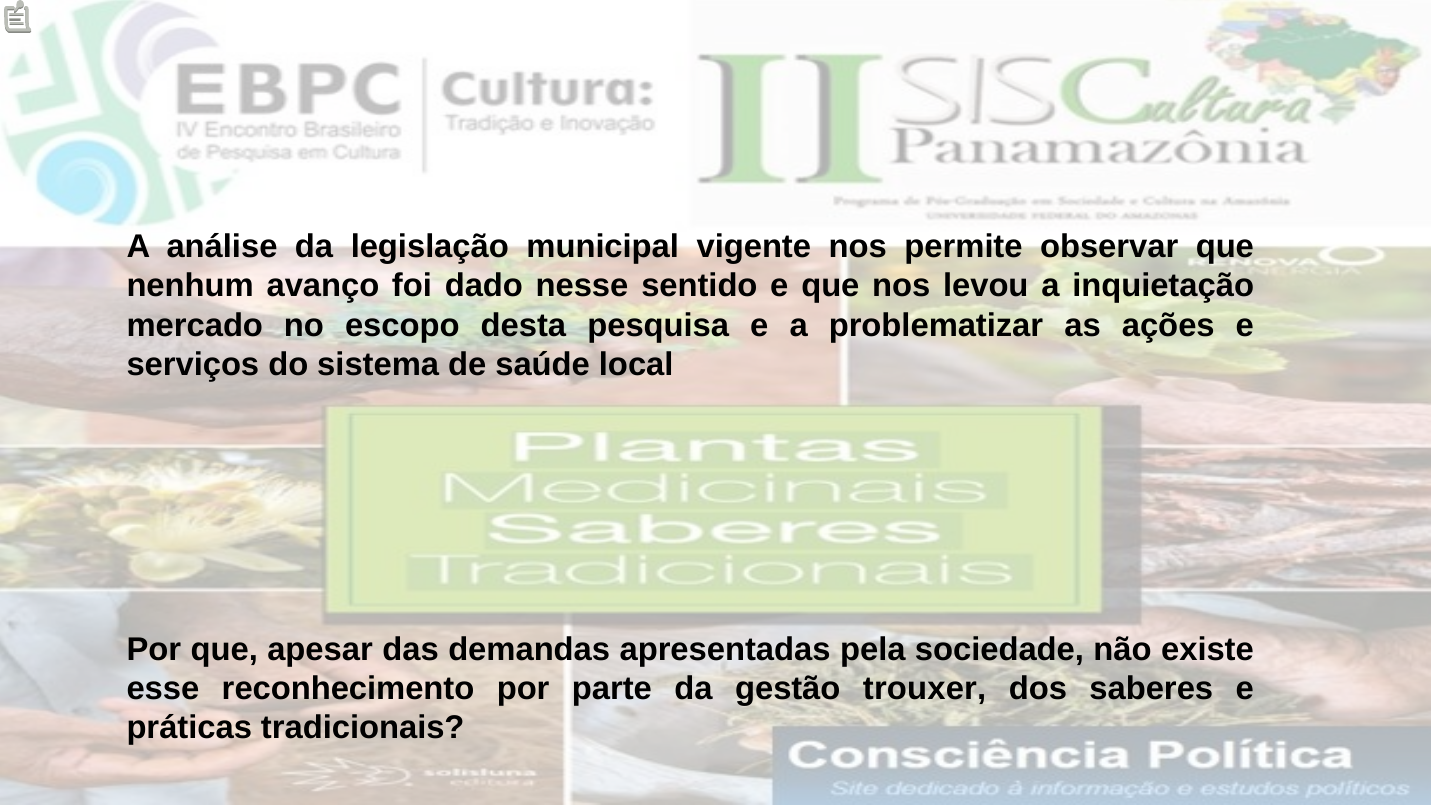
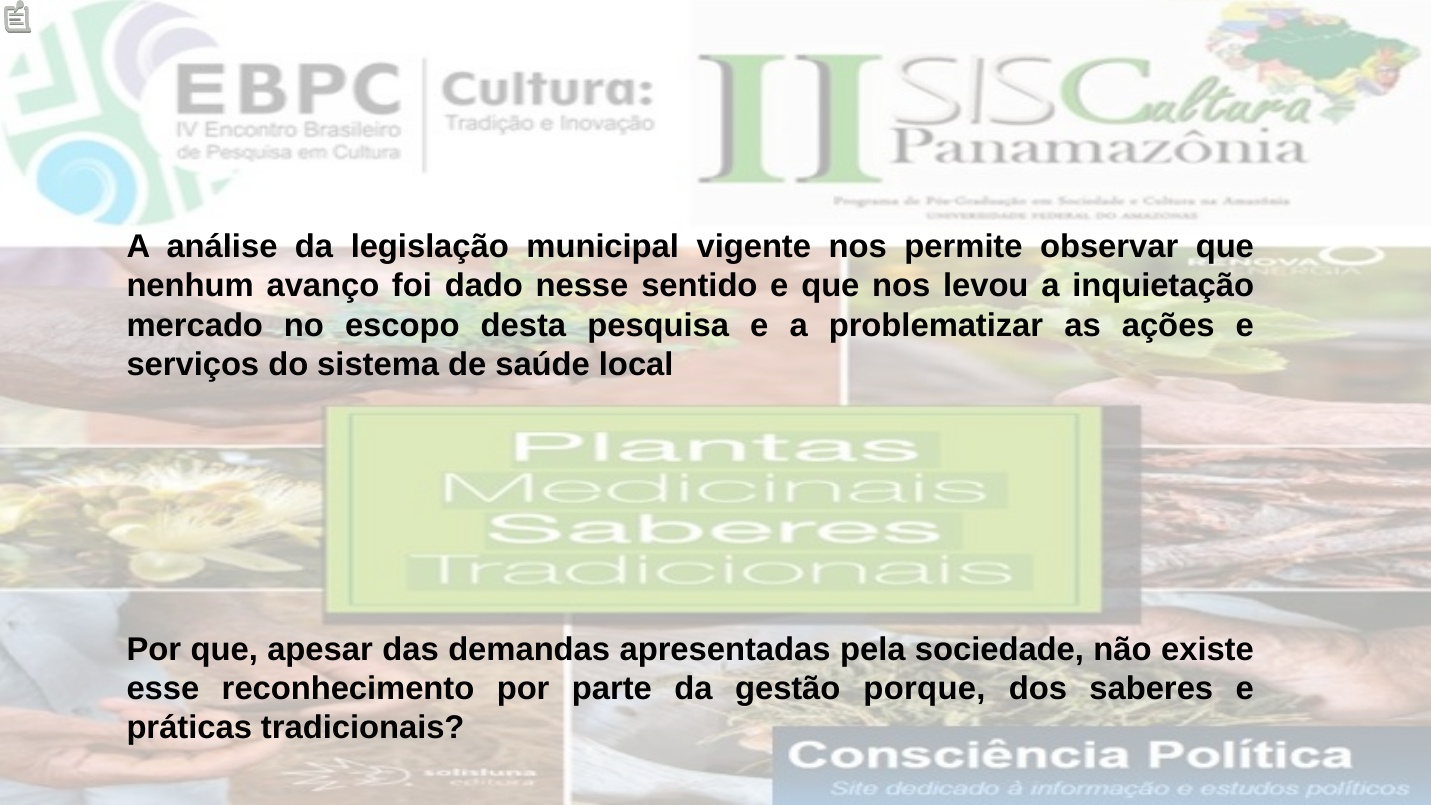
trouxer: trouxer -> porque (924, 689)
